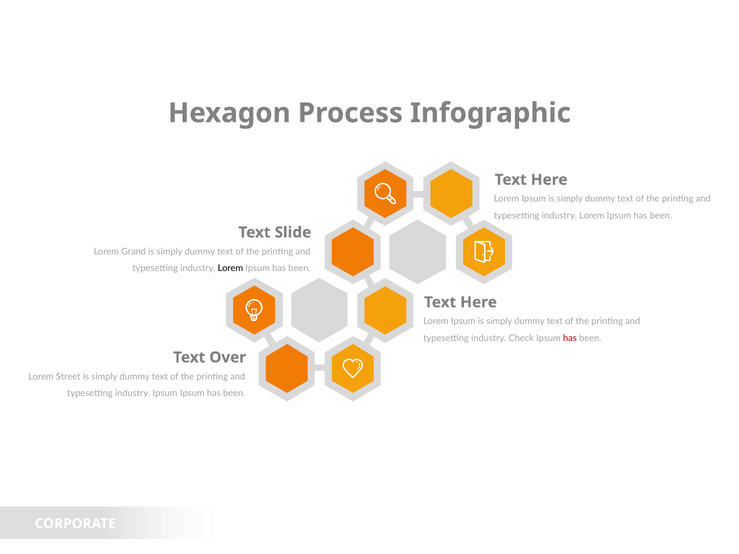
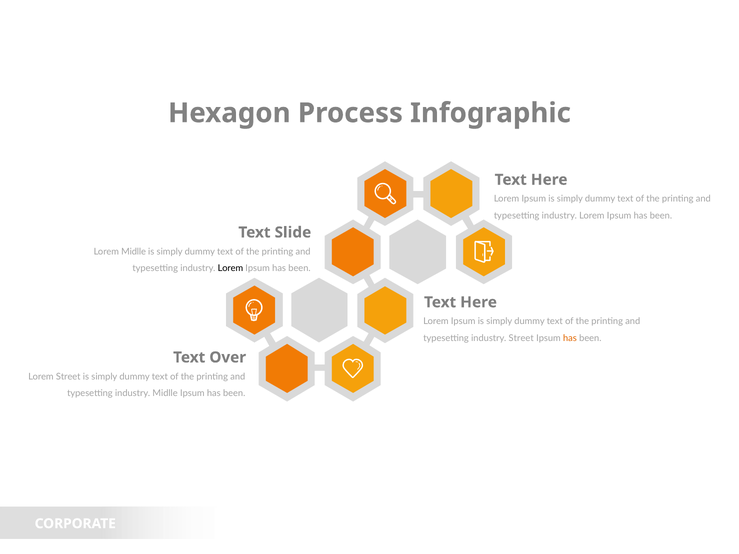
Lorem Grand: Grand -> Midlle (134, 252)
industry Check: Check -> Street (521, 338)
has colour: red -> orange (570, 338)
industry Ipsum: Ipsum -> Midlle (165, 393)
